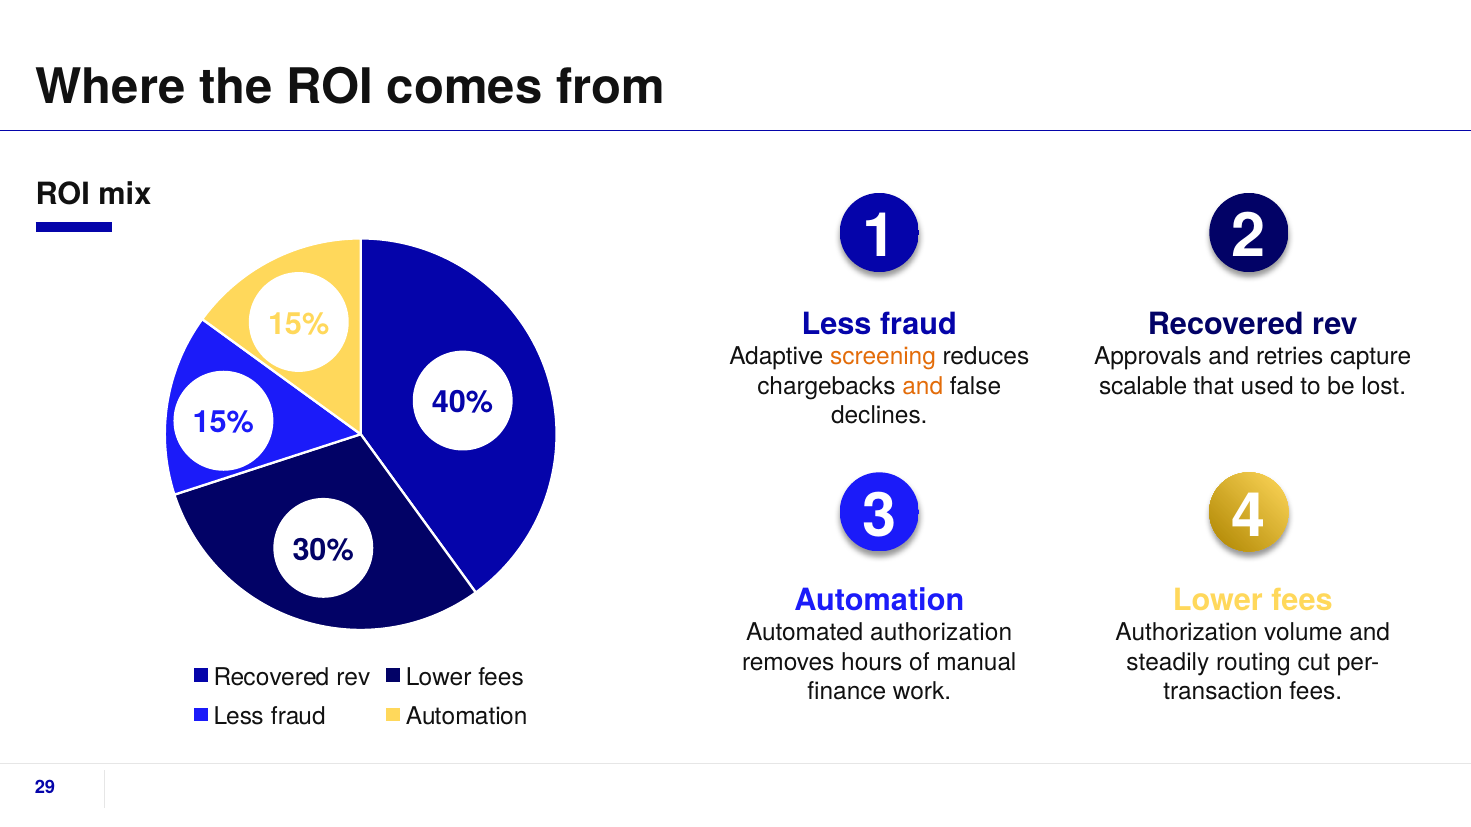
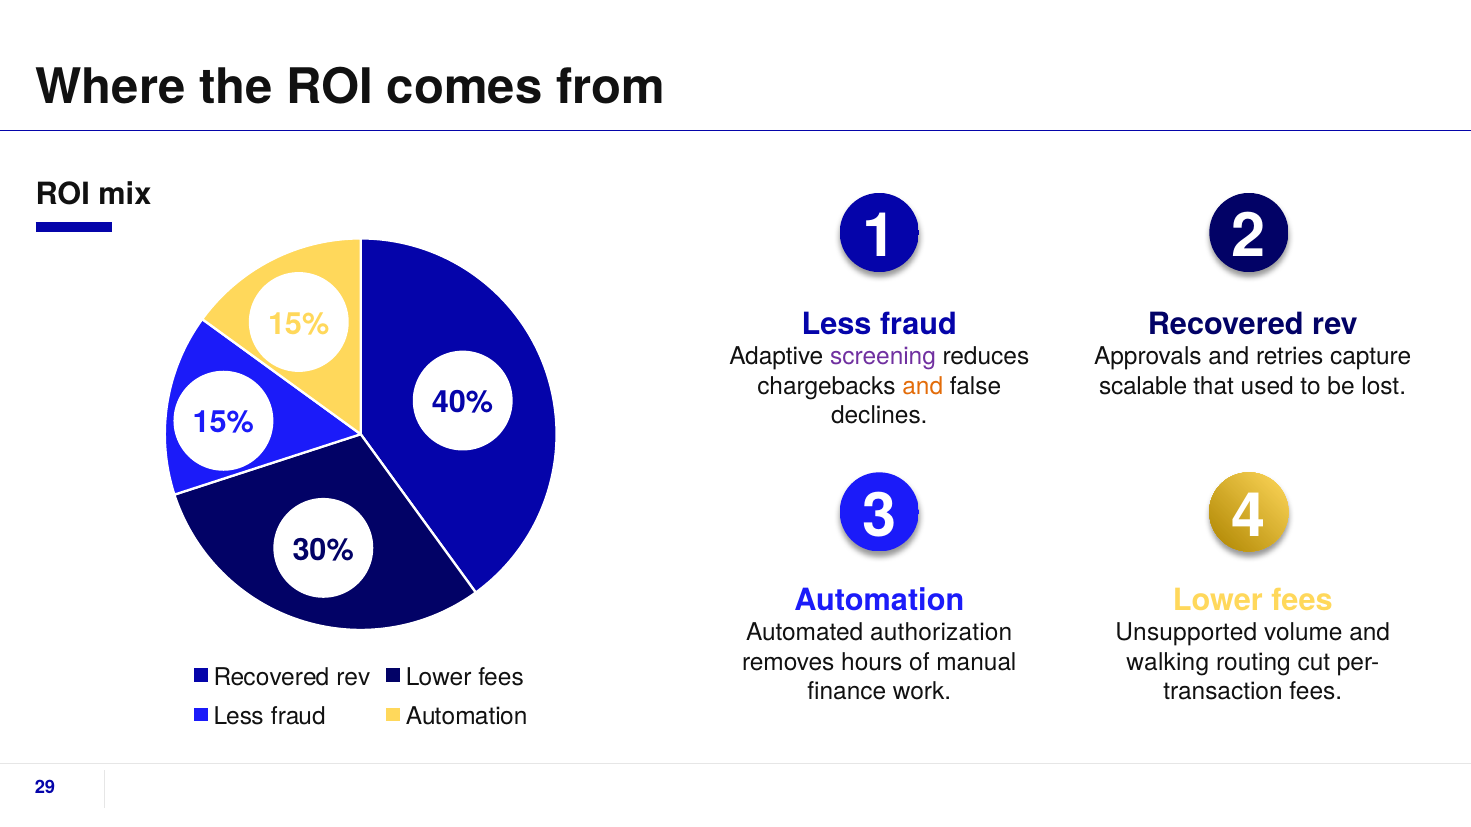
screening colour: orange -> purple (883, 357)
Authorization: Authorization -> Unsupported (1186, 633)
steadily: steadily -> walking (1168, 662)
